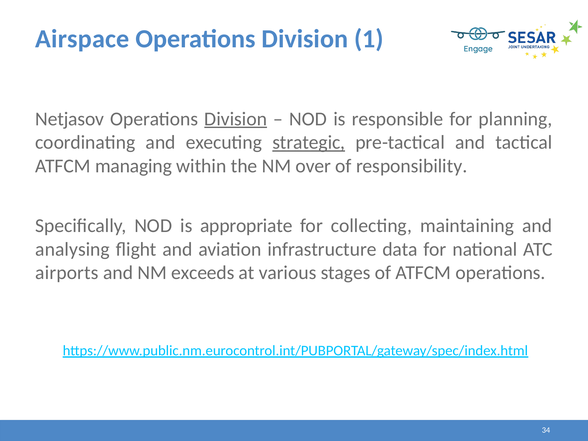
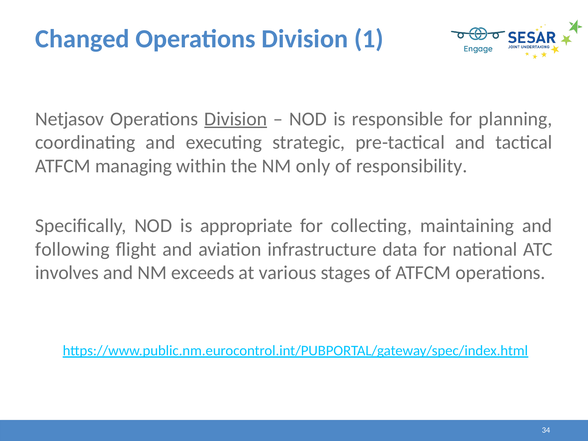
Airspace: Airspace -> Changed (82, 39)
strategic underline: present -> none (309, 142)
over: over -> only (313, 166)
analysing: analysing -> following (73, 249)
airports: airports -> involves (67, 273)
